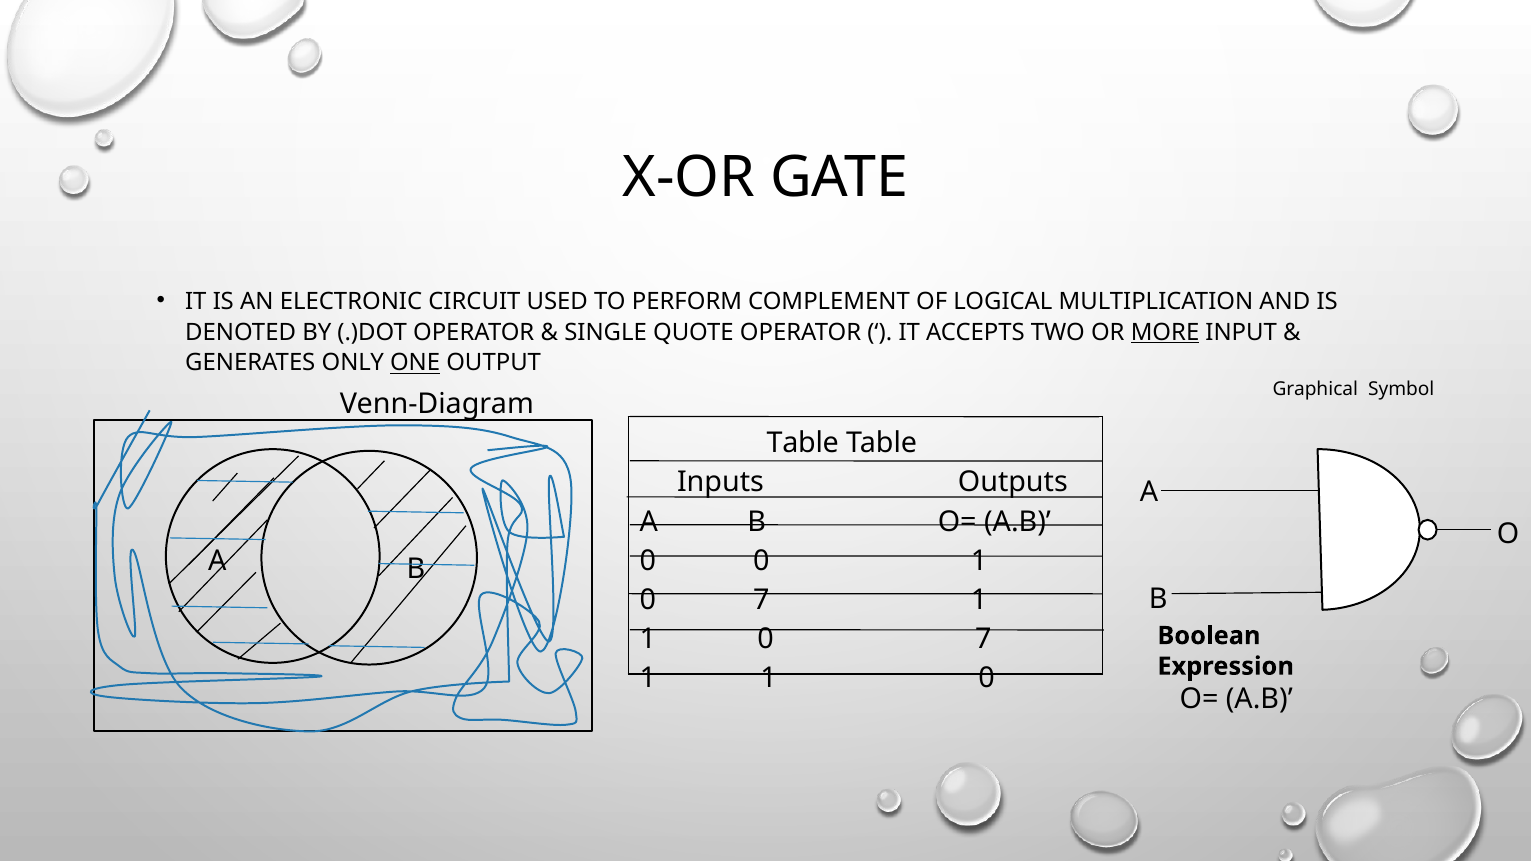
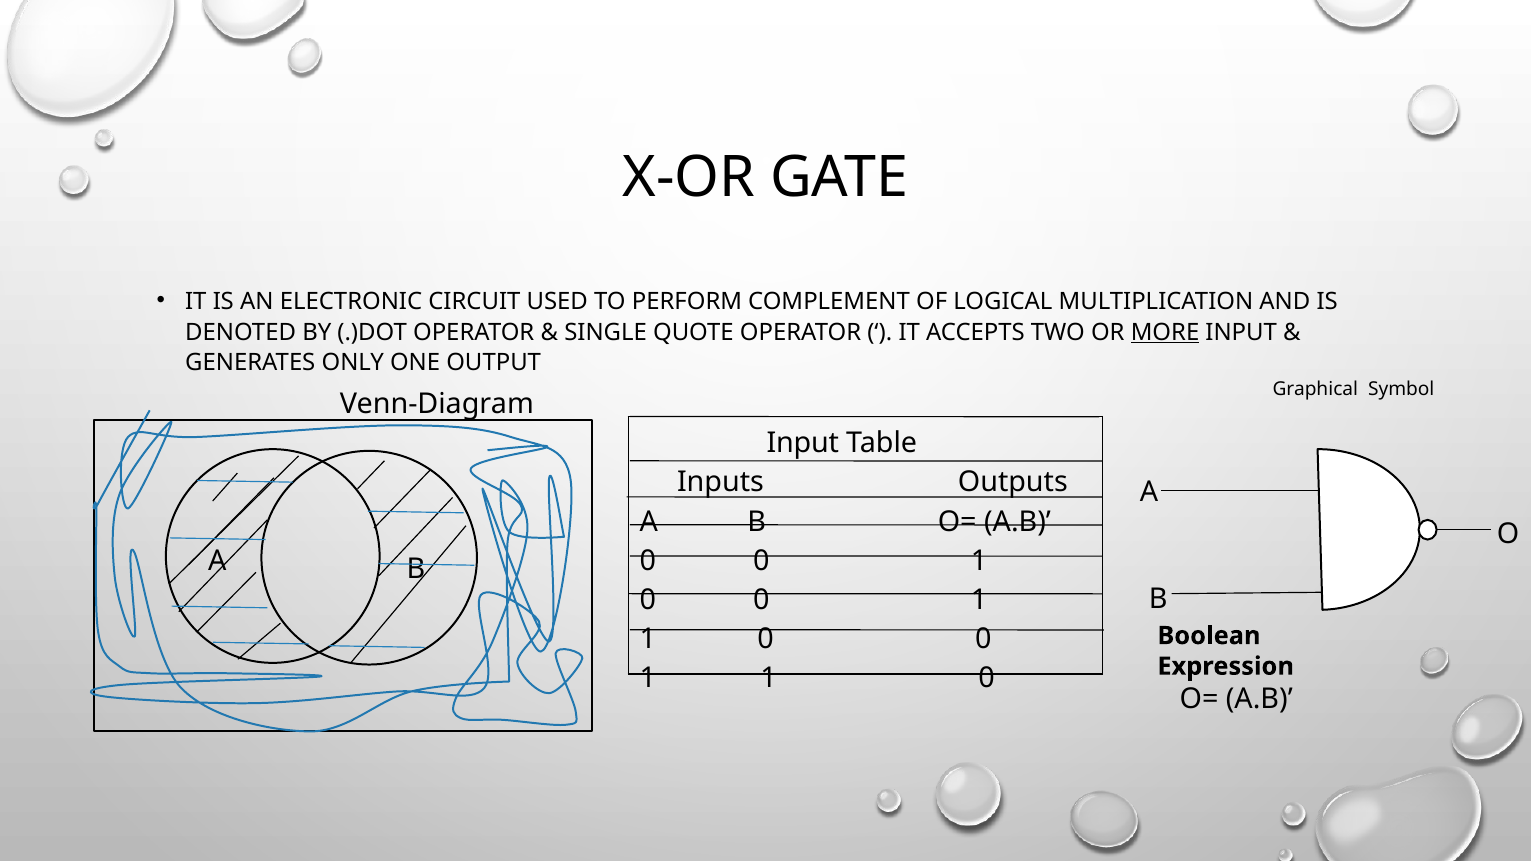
ONE underline: present -> none (415, 363)
Table: Table -> Input (803, 444)
7: 7 -> 0 (761, 600)
7: 7 -> 0 (983, 639)
